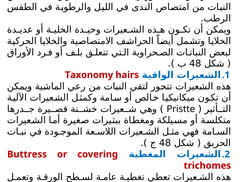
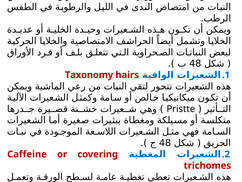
Buttress: Buttress -> Caffeine (27, 154)
